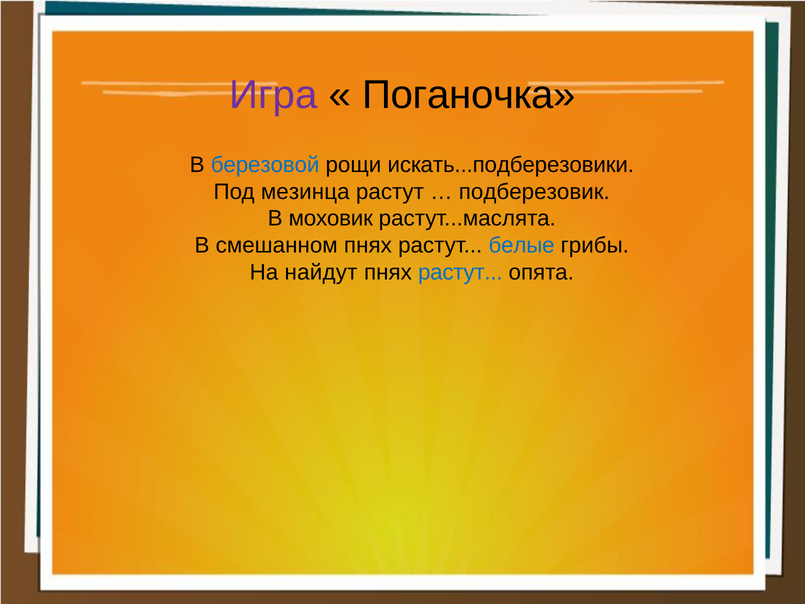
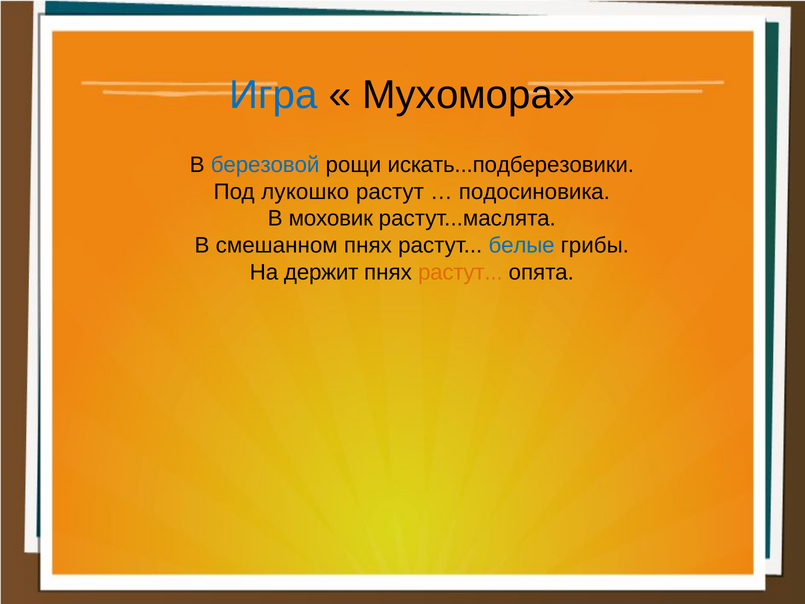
Игра colour: purple -> blue (273, 95)
Поганочка: Поганочка -> Мухомора (469, 95)
мезинца: мезинца -> лукошко (305, 192)
подберезовик: подберезовик -> подосиновика (534, 192)
найдут: найдут -> держит (321, 272)
растут colour: blue -> orange (460, 272)
